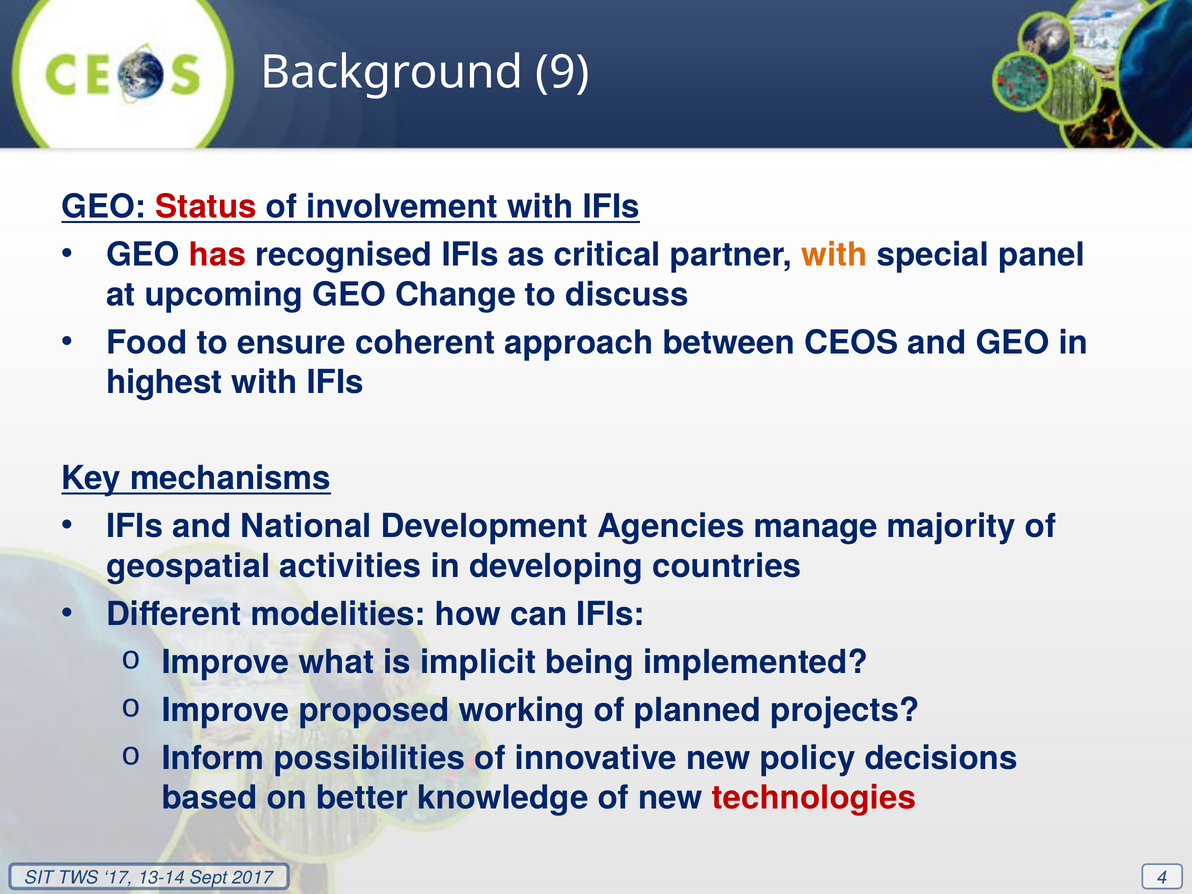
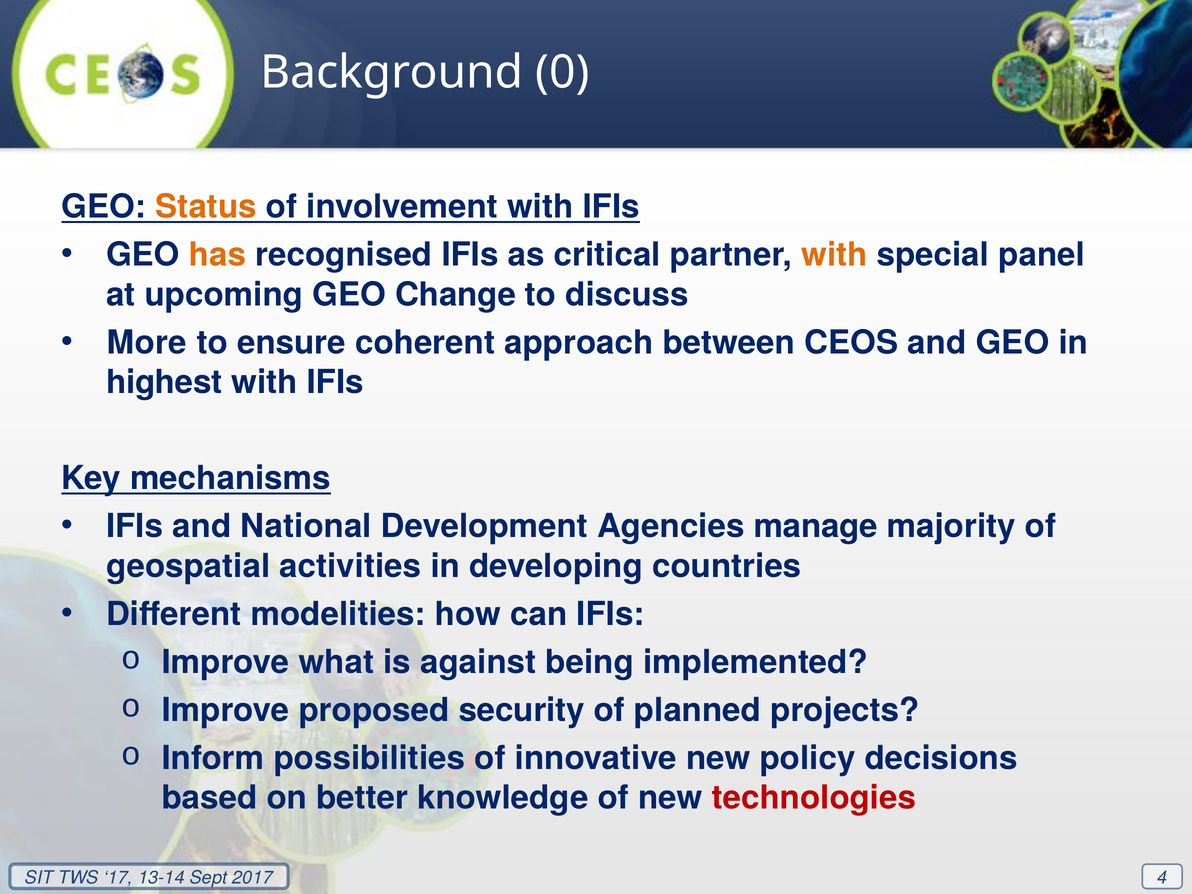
9: 9 -> 0 (562, 73)
Status colour: red -> orange (206, 207)
has colour: red -> orange (217, 255)
Food: Food -> More (147, 343)
implicit: implicit -> against (478, 662)
working: working -> security (522, 710)
